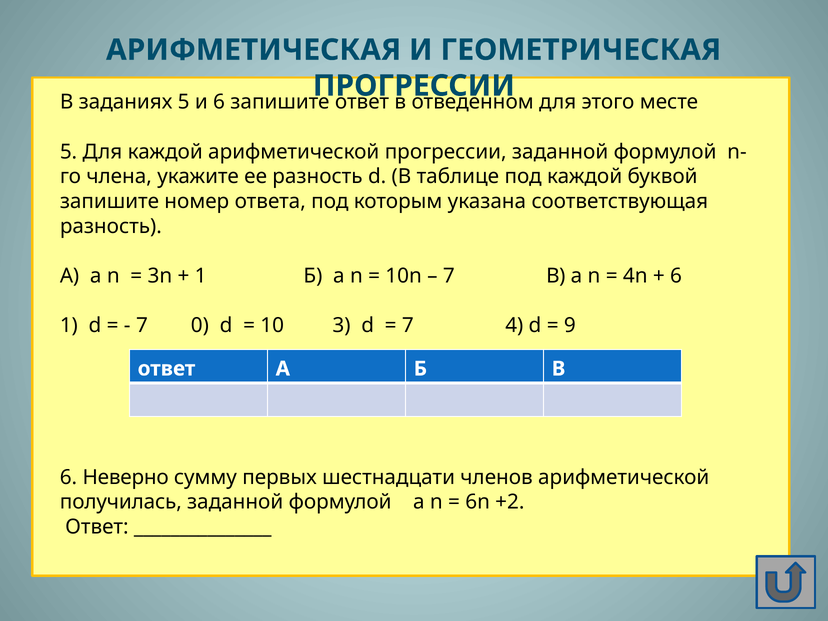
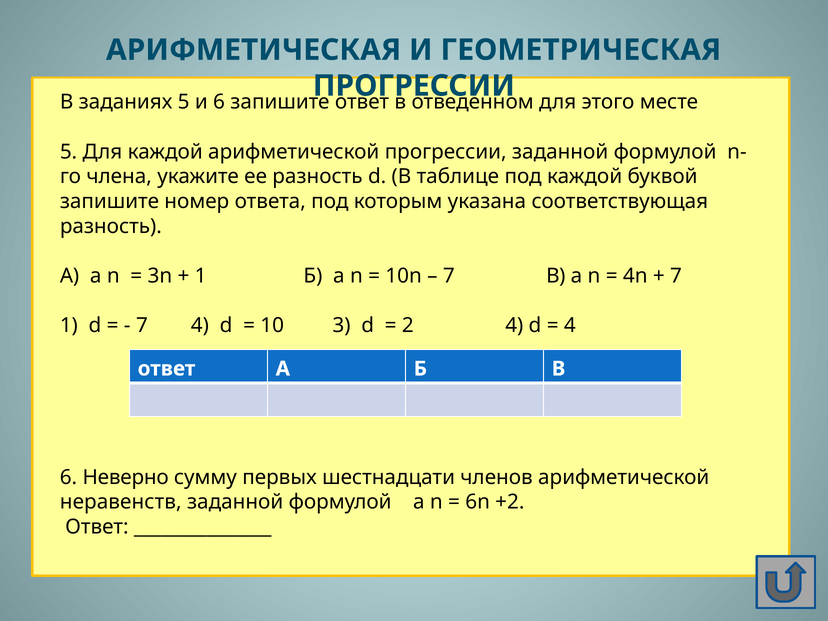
6: 6 -> 7 (676, 276)
7 0: 0 -> 4 (200, 326)
7: 7 -> 2 (408, 326)
9: 9 -> 4 (570, 326)
получилась: получилась -> неравенств (121, 502)
